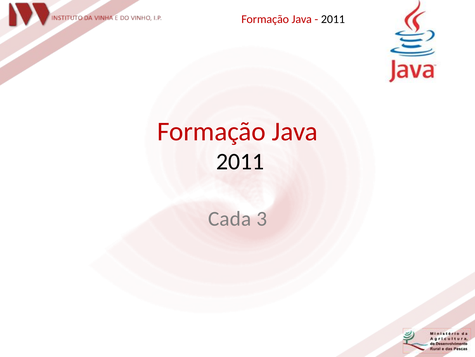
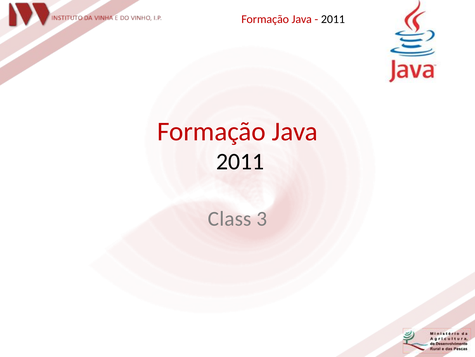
Cada: Cada -> Class (230, 218)
